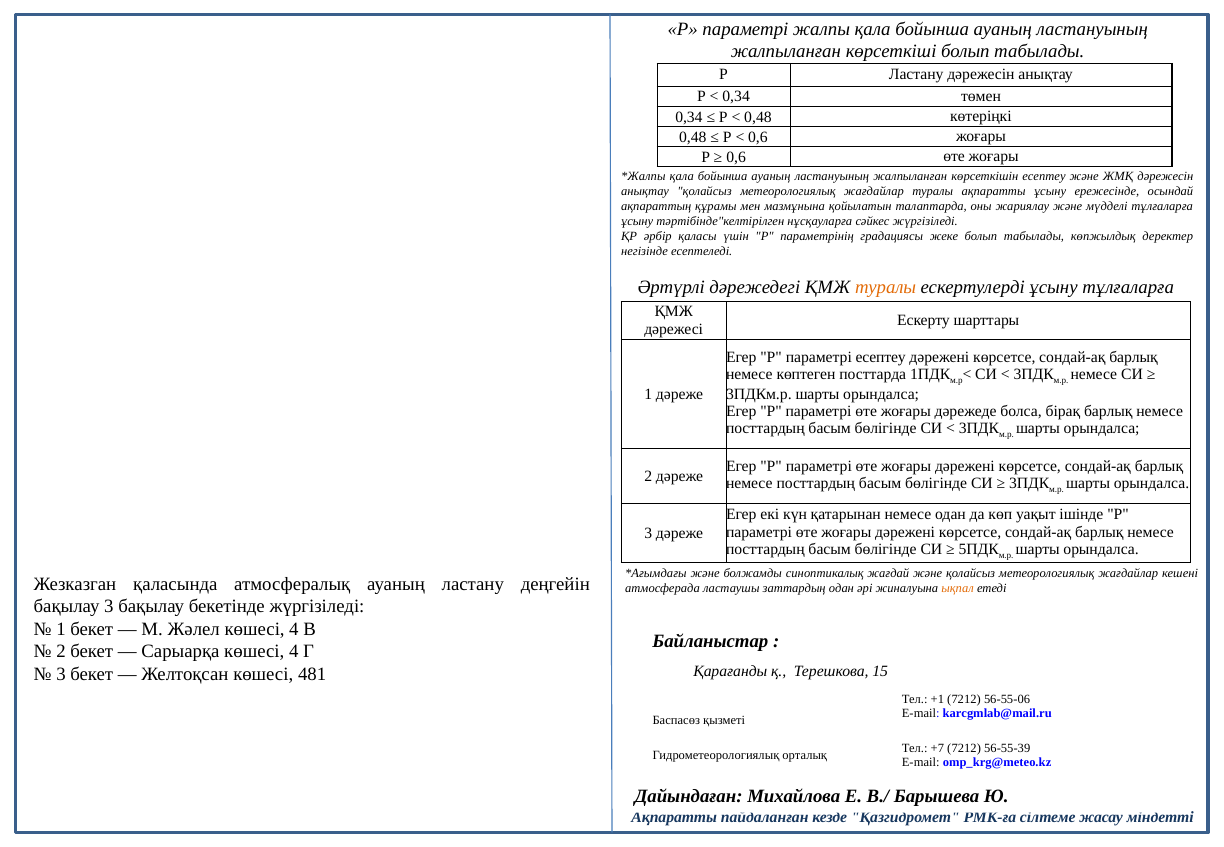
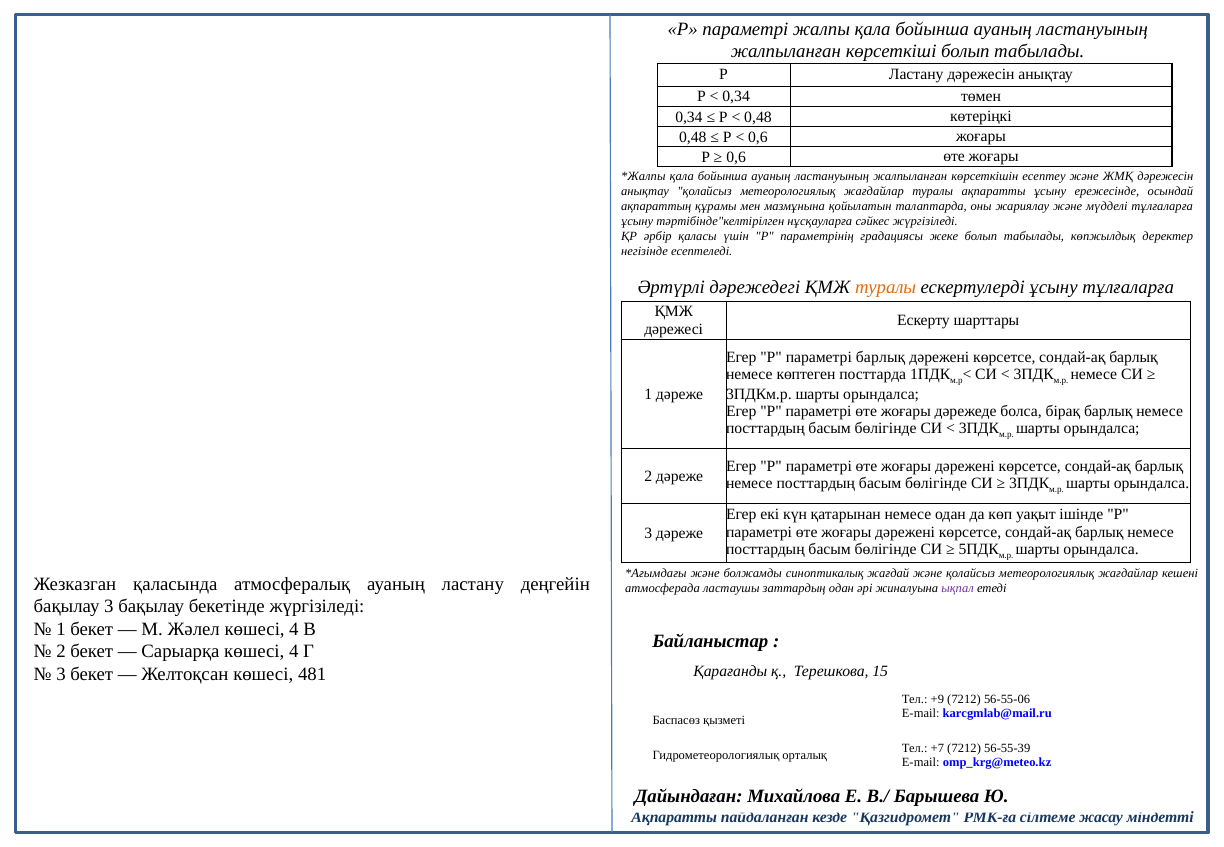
параметрі есептеу: есептеу -> барлық (881, 357)
ықпал colour: orange -> purple (958, 589)
+1: +1 -> +9 (937, 700)
